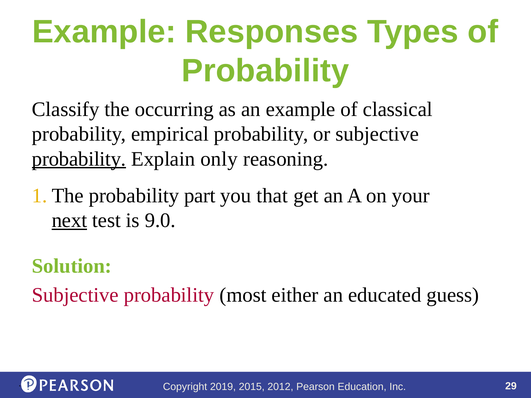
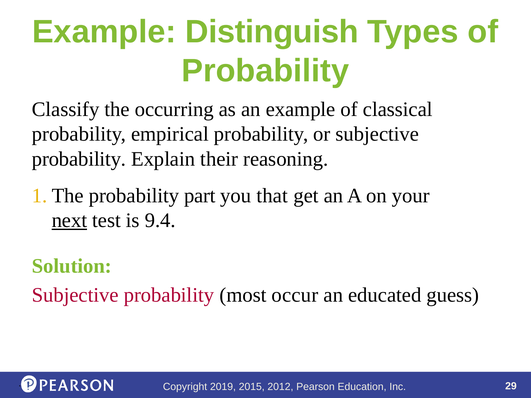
Responses: Responses -> Distinguish (272, 32)
probability underline: present -> none (79, 159)
only: only -> their (219, 159)
9.0: 9.0 -> 9.4 (160, 221)
either: either -> occur (295, 295)
